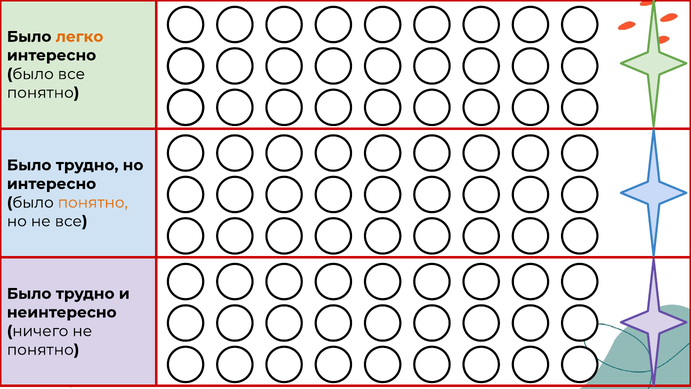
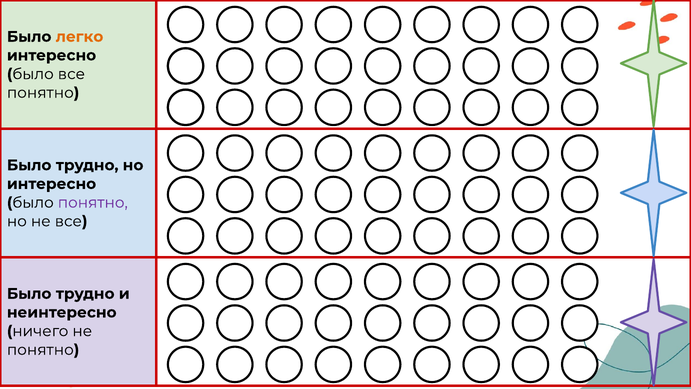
понятно colour: orange -> purple (93, 202)
